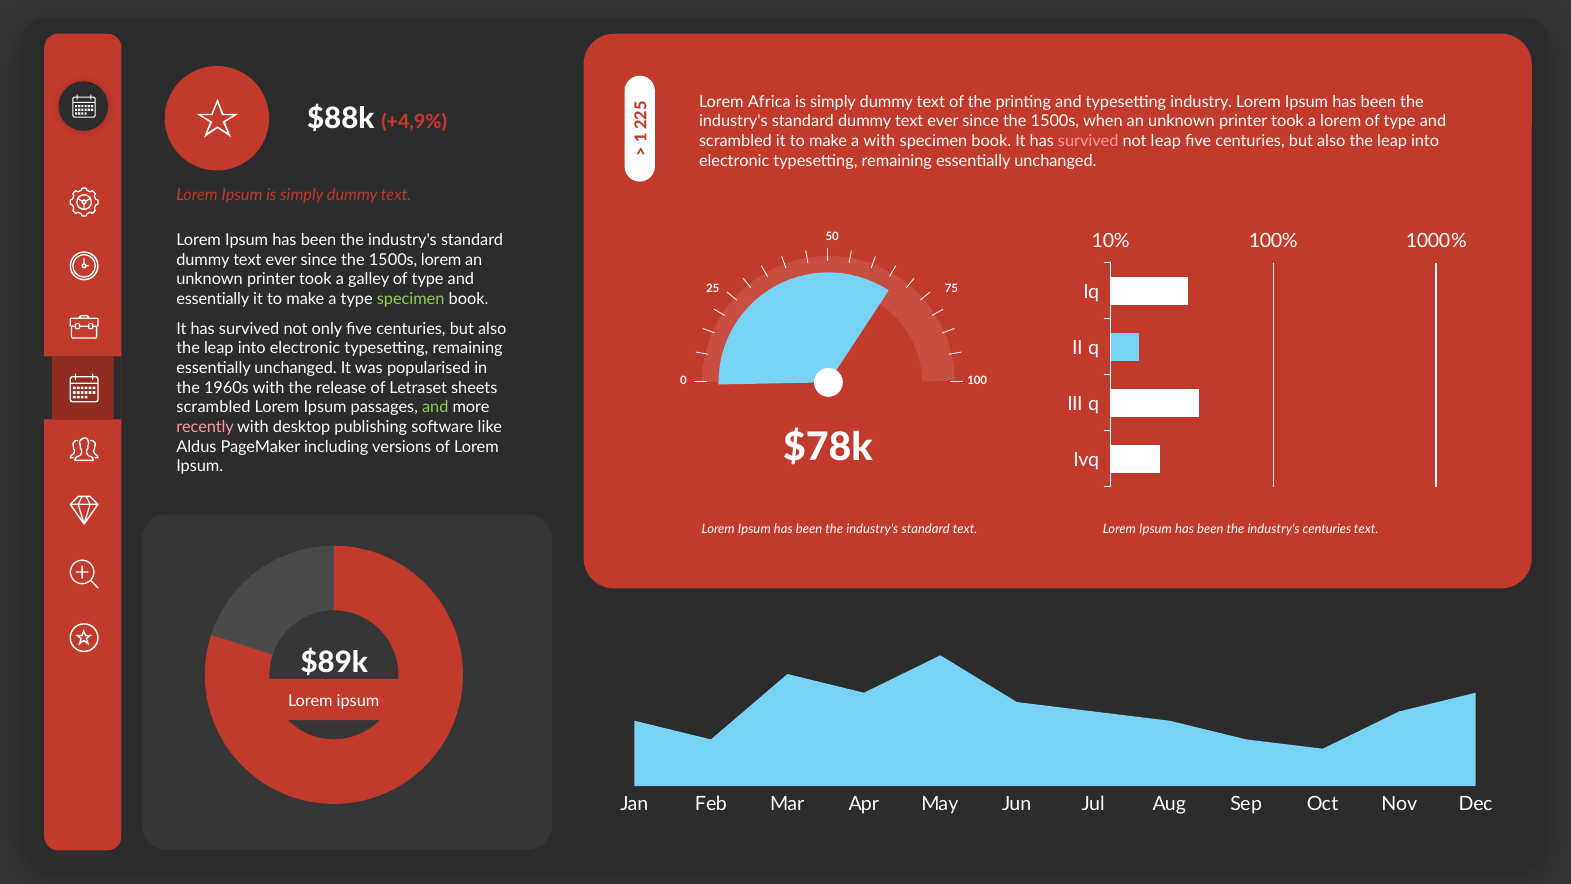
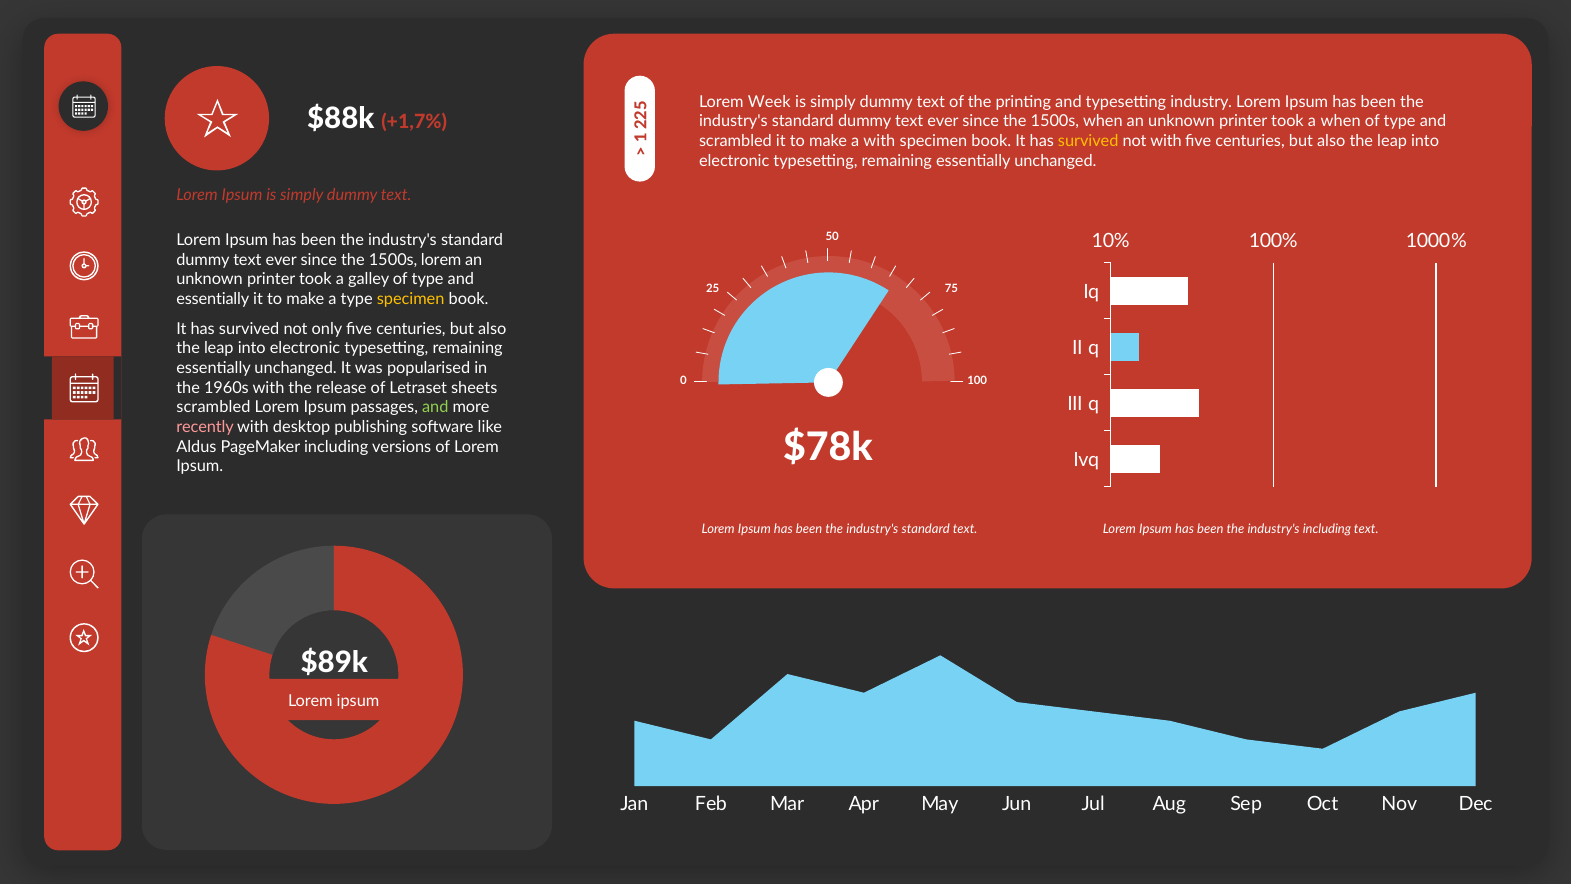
Africa: Africa -> Week (769, 102)
+4,9%: +4,9% -> +1,7% (414, 122)
a lorem: lorem -> when (1341, 121)
survived colour: pink -> yellow (1088, 141)
not leap: leap -> with (1166, 141)
specimen colour: light green -> yellow (411, 299)
industry's centuries: centuries -> including (1327, 529)
